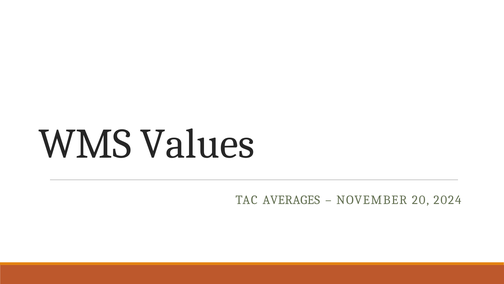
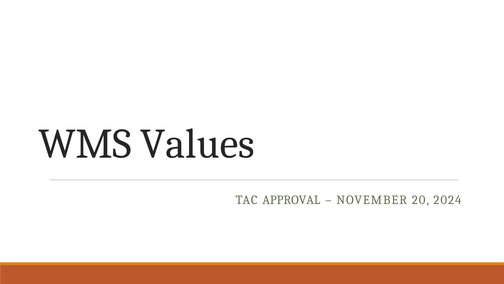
AVERAGES: AVERAGES -> APPROVAL (291, 200)
